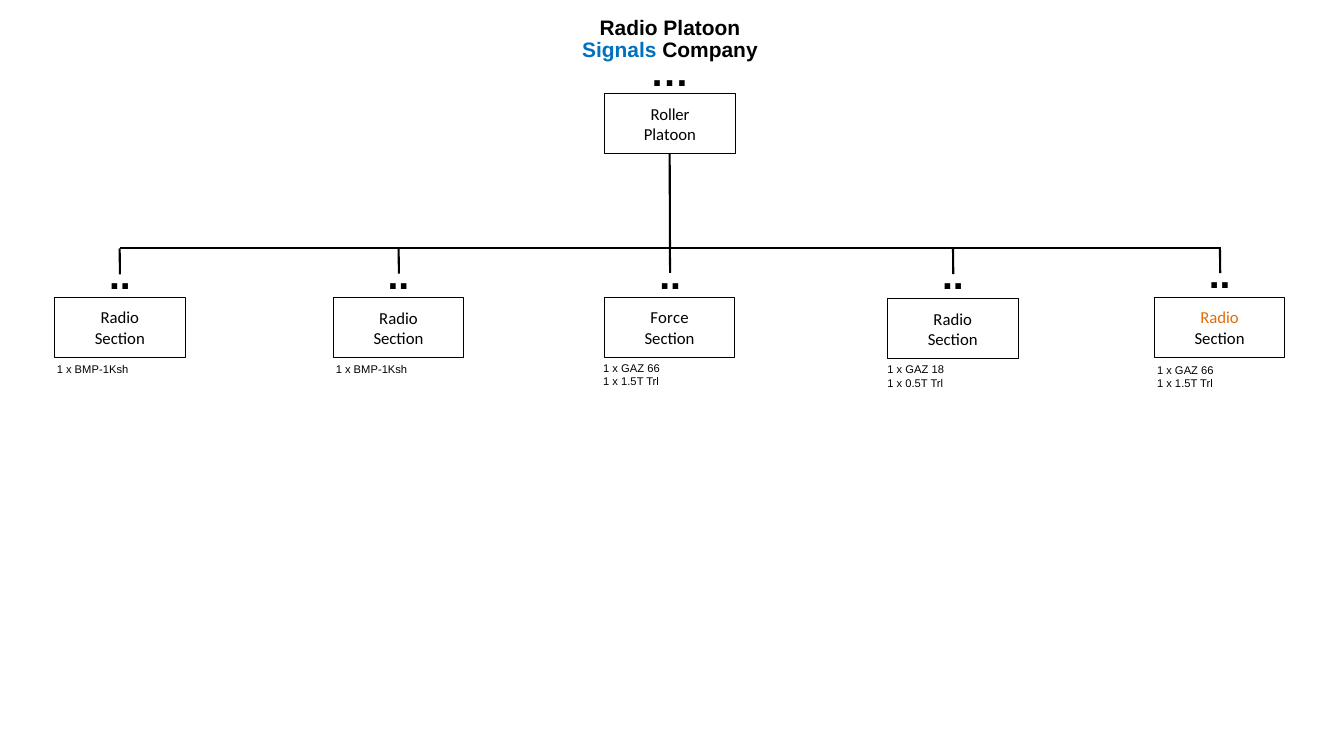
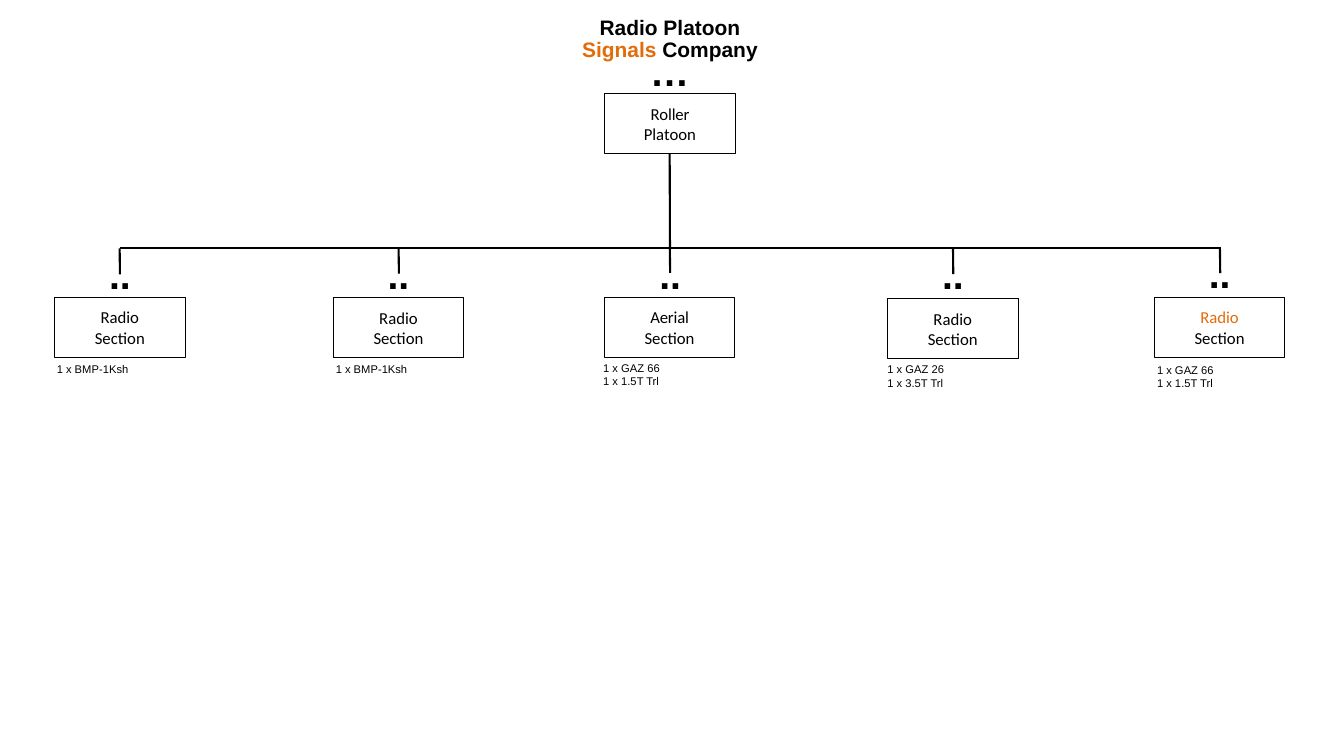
Signals colour: blue -> orange (619, 51)
Force: Force -> Aerial (670, 318)
18: 18 -> 26 (938, 370)
0.5T: 0.5T -> 3.5T (917, 383)
